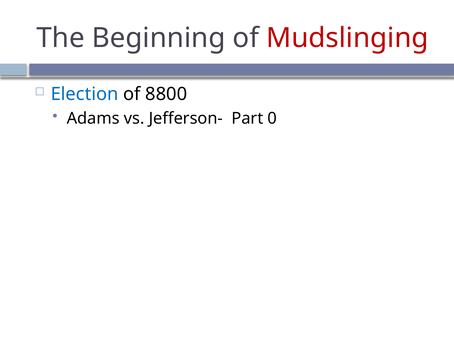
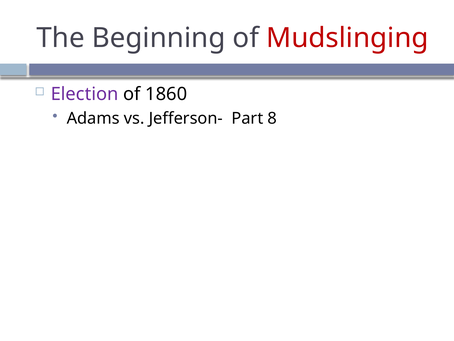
Election colour: blue -> purple (85, 94)
8800: 8800 -> 1860 (166, 94)
0: 0 -> 8 (272, 118)
